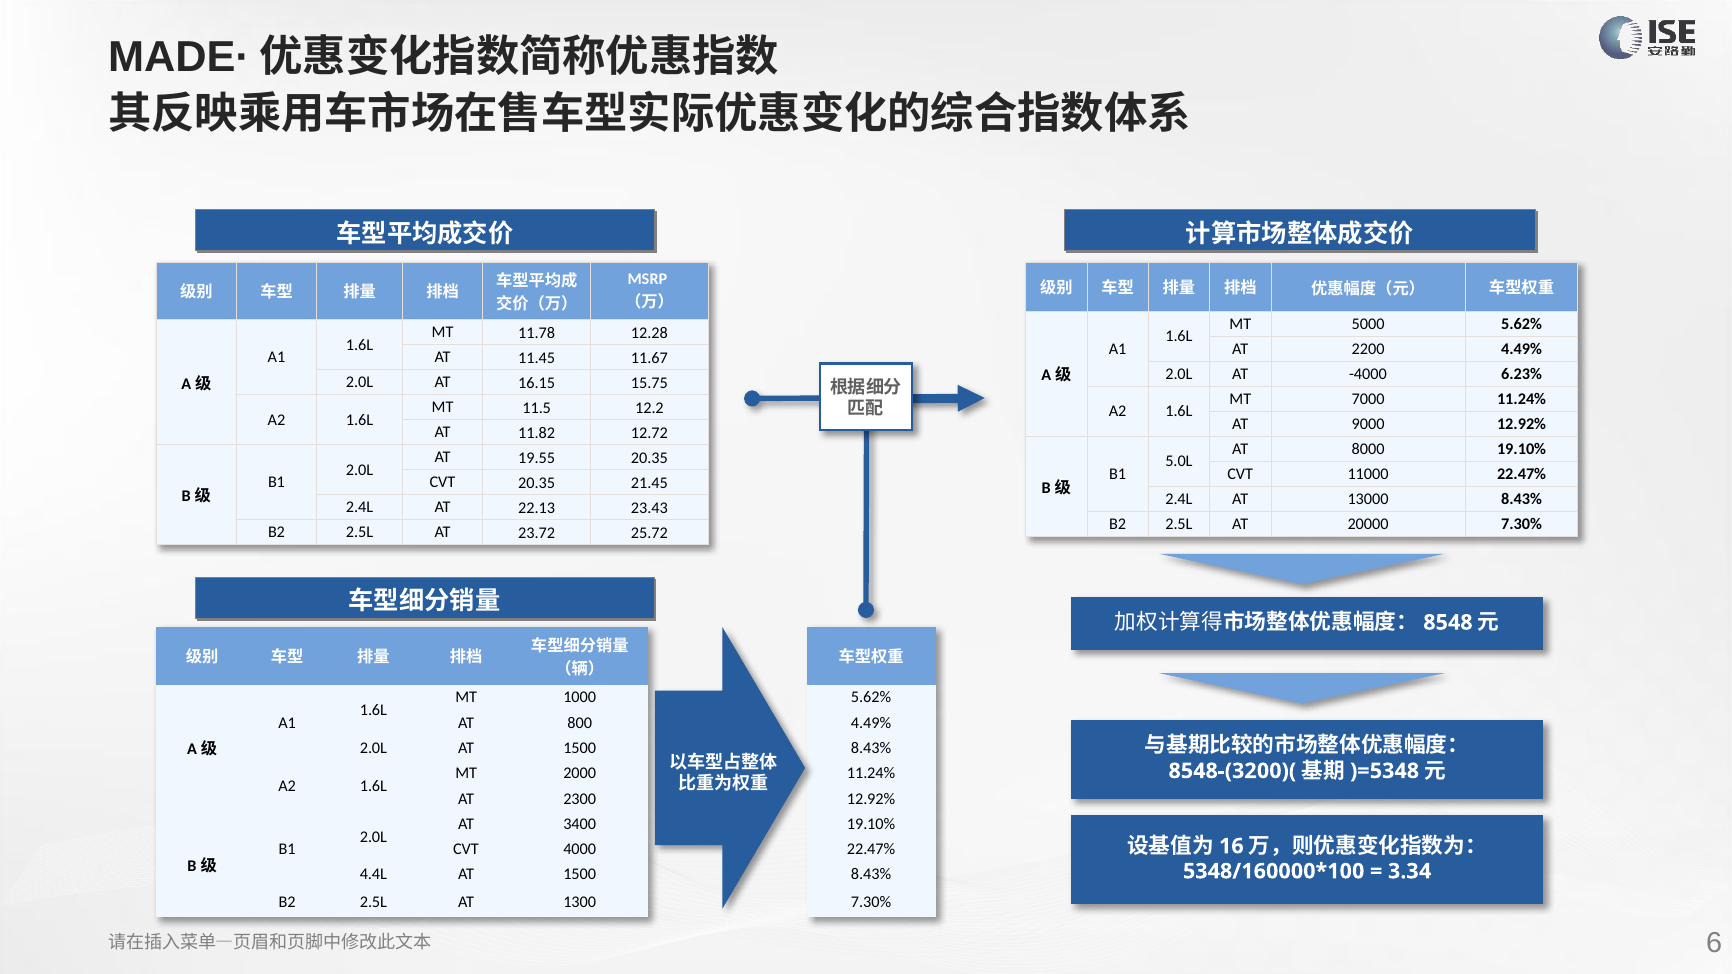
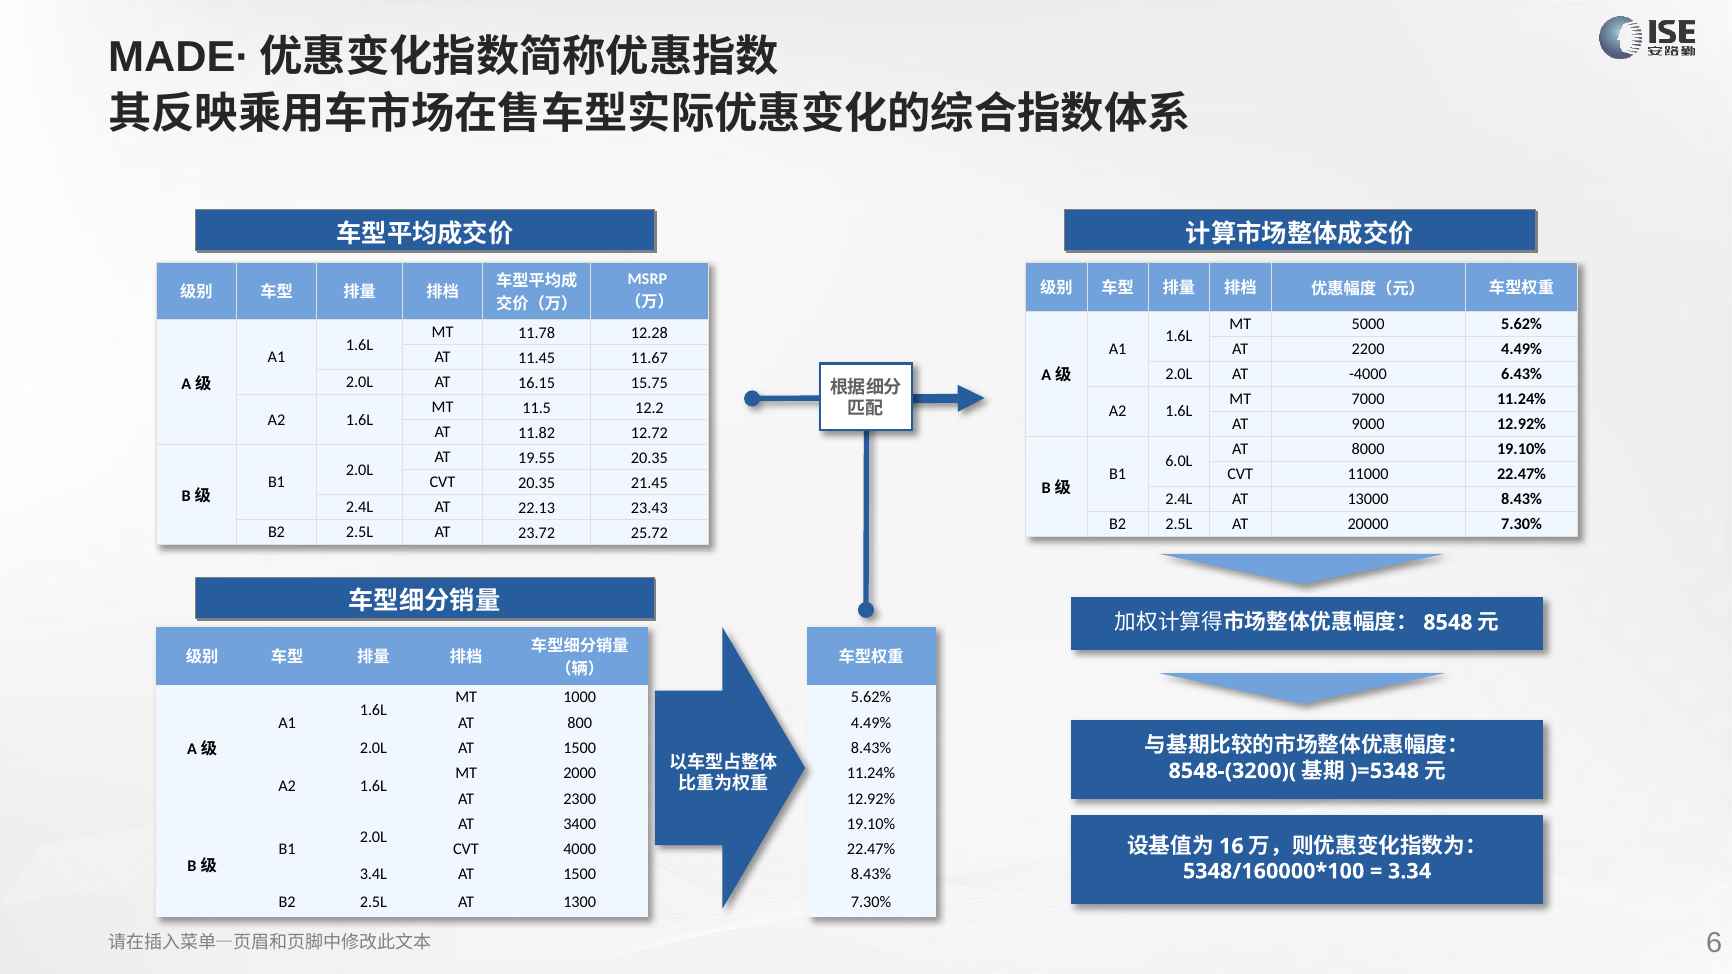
6.23%: 6.23% -> 6.43% (1522, 374)
5.0L: 5.0L -> 6.0L (1179, 462)
4.4L: 4.4L -> 3.4L (373, 875)
